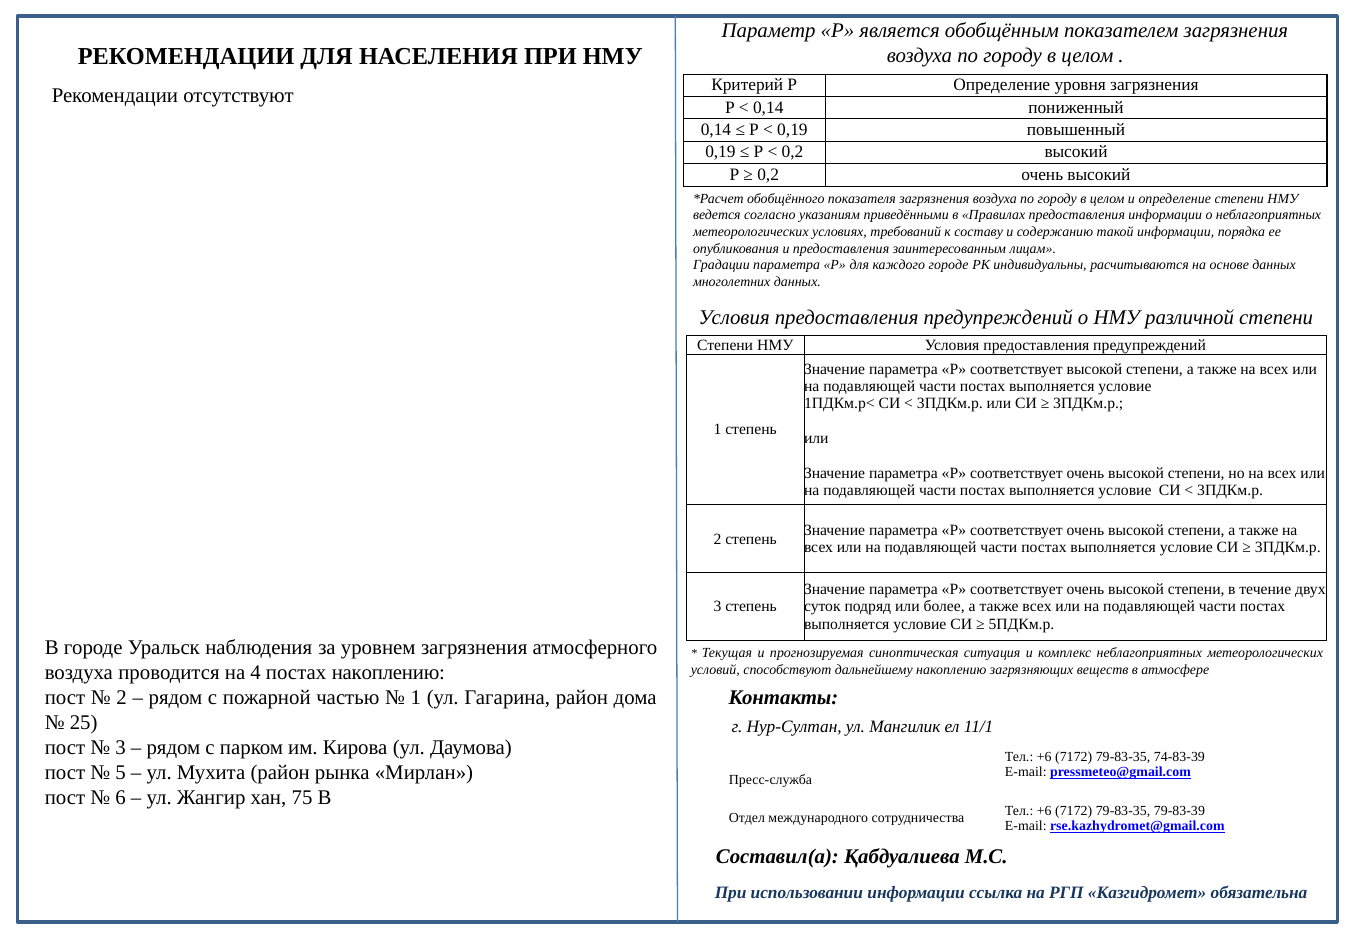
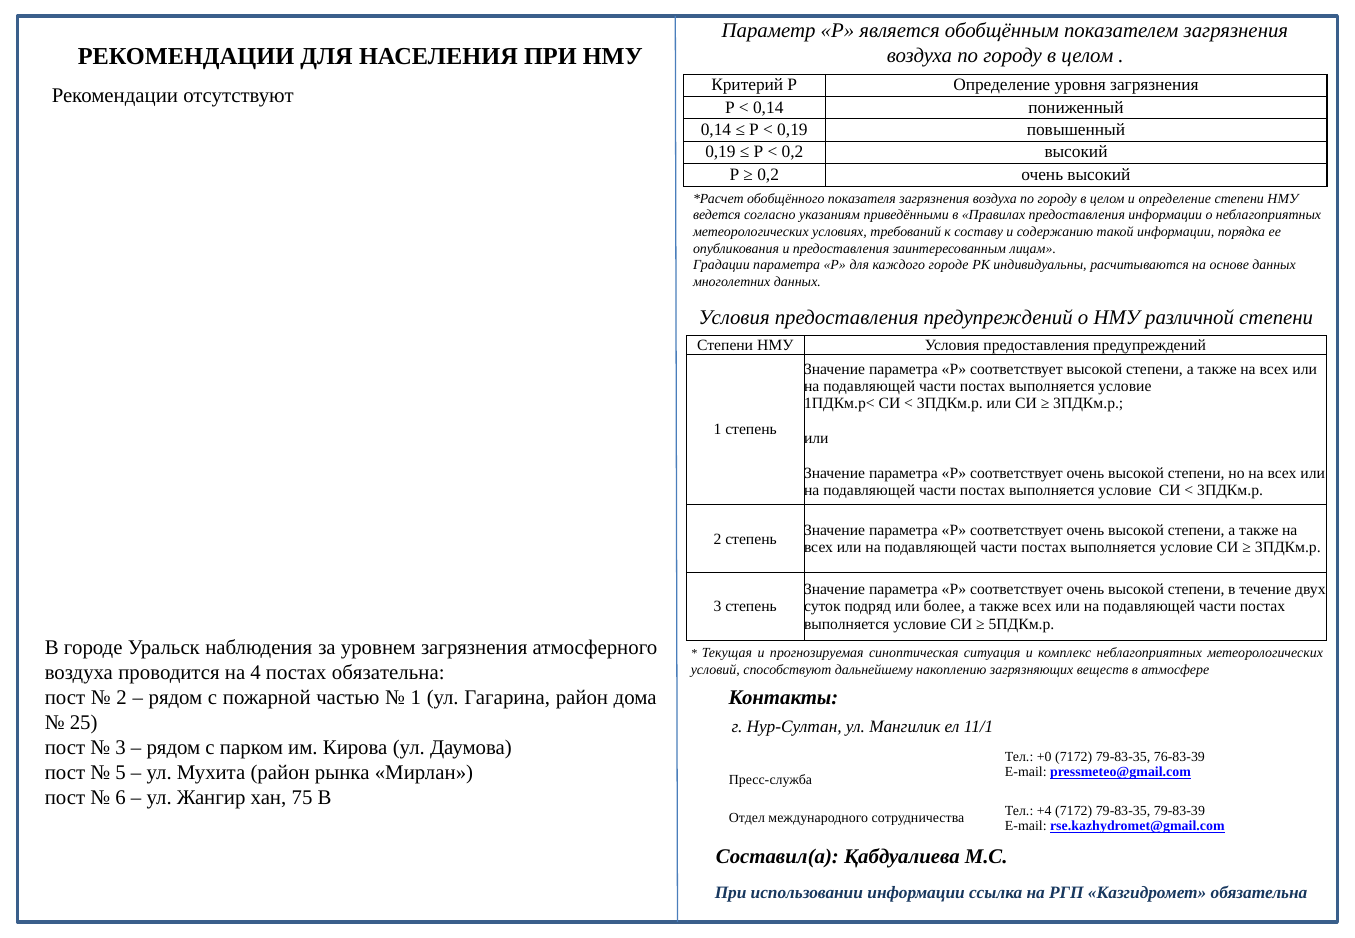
постах накоплению: накоплению -> обязательна (388, 673)
+6: +6 -> +0 (1044, 757)
74-83-39: 74-83-39 -> 76-83-39 (1179, 757)
+6: +6 -> +4 (1044, 811)
